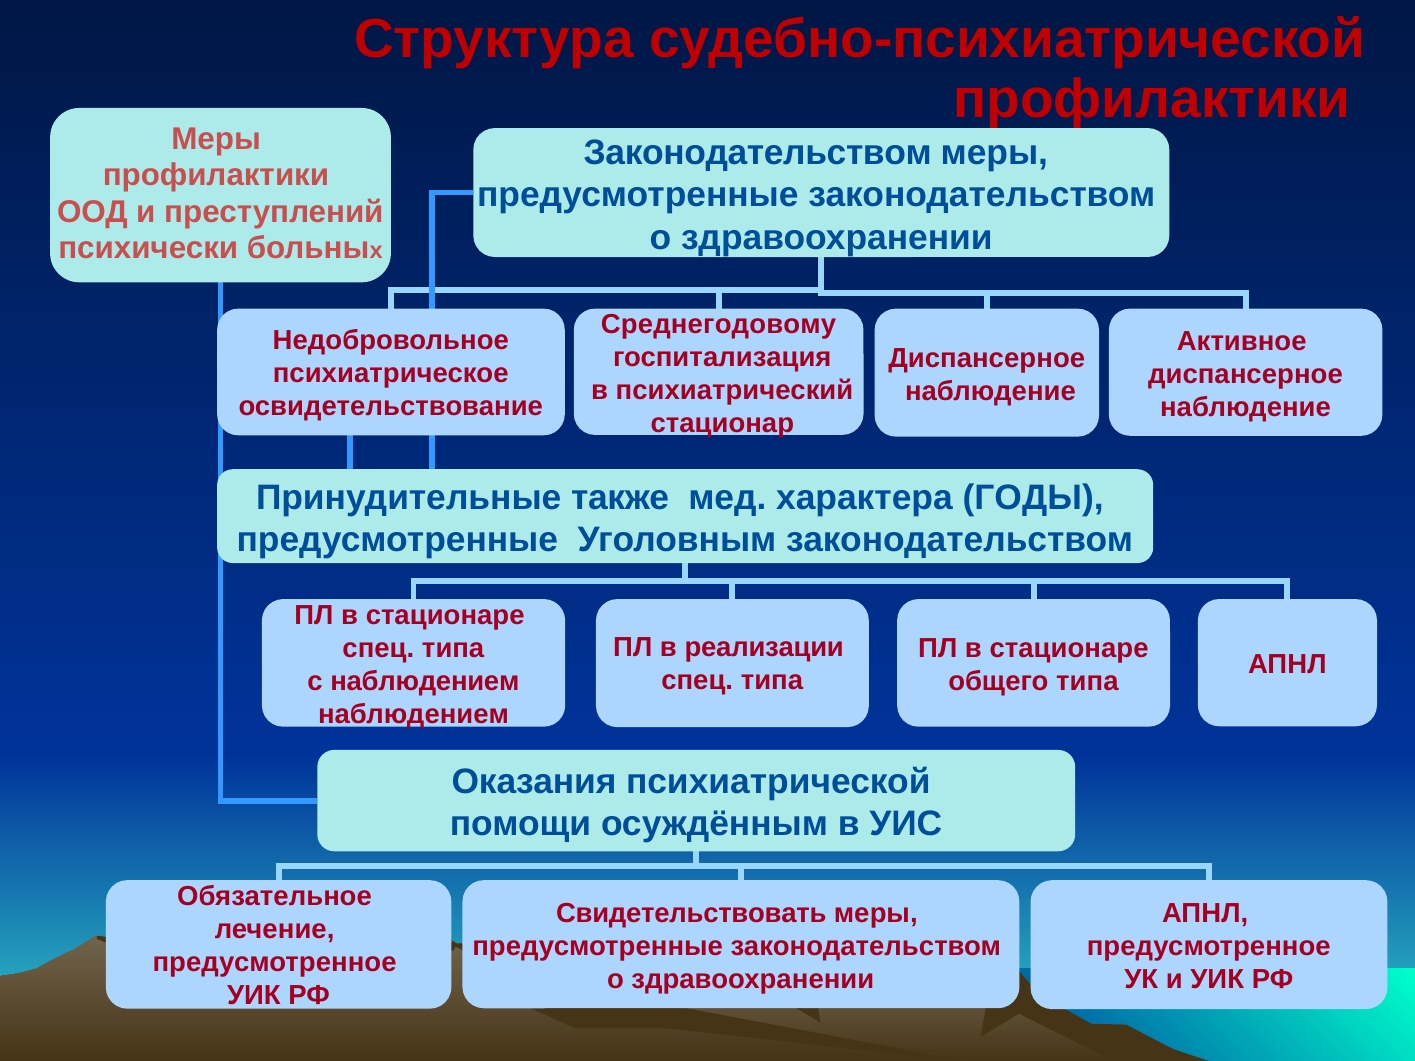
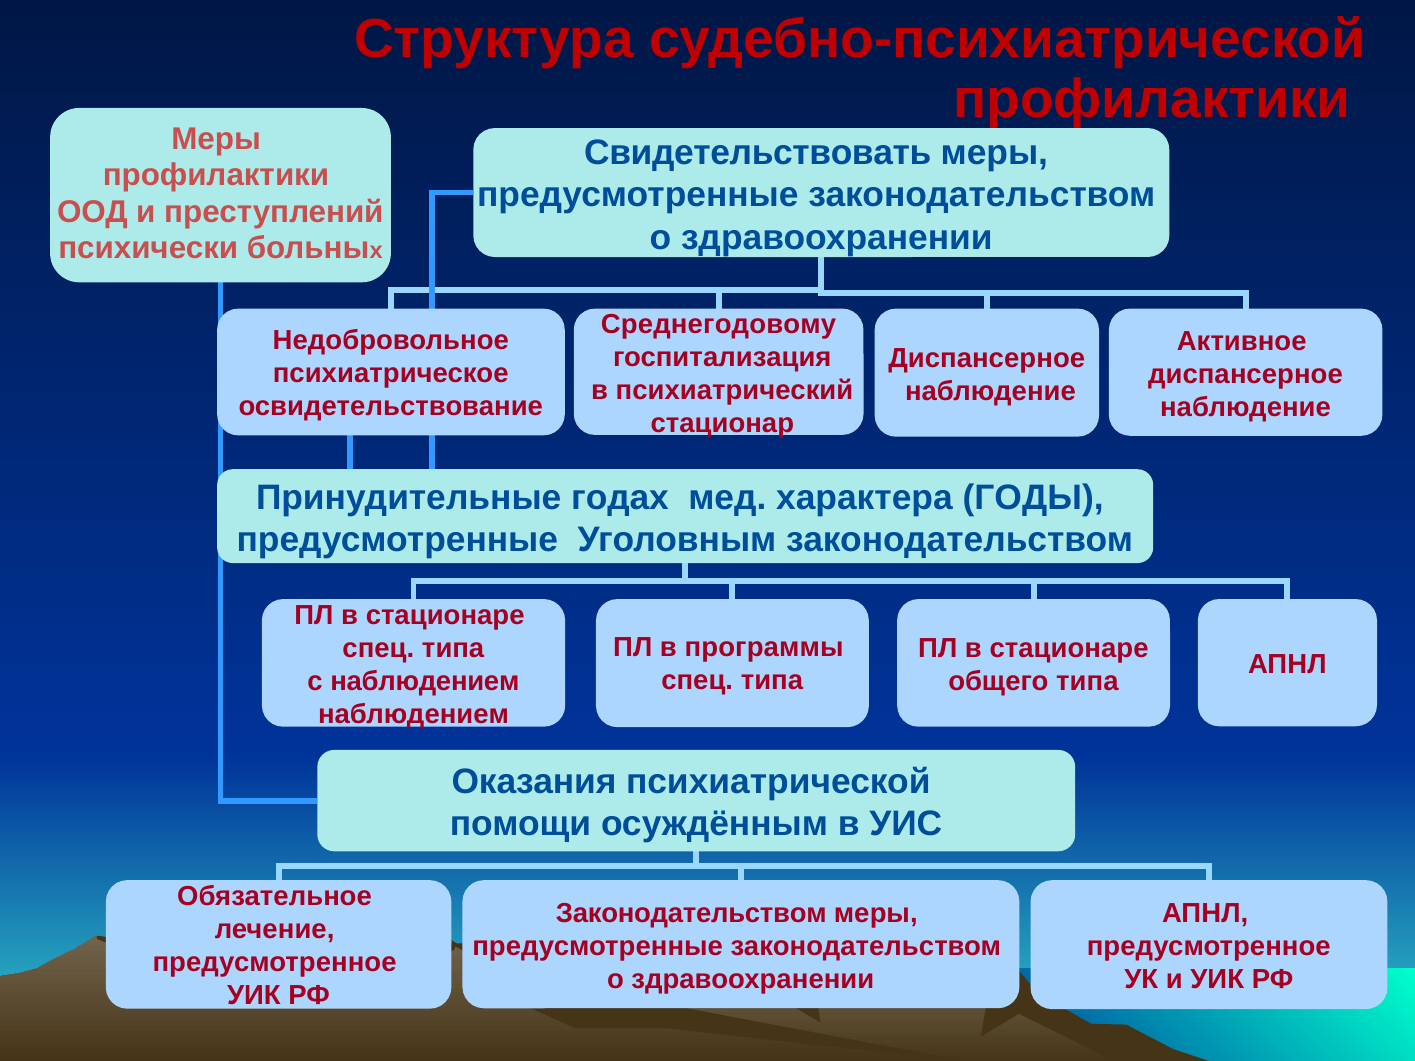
Законодательством: Законодательством -> Свидетельствовать (758, 153)
также: также -> годах (620, 498)
реализации: реализации -> программы (764, 647)
Свидетельствовать: Свидетельствовать -> Законодательством (691, 913)
